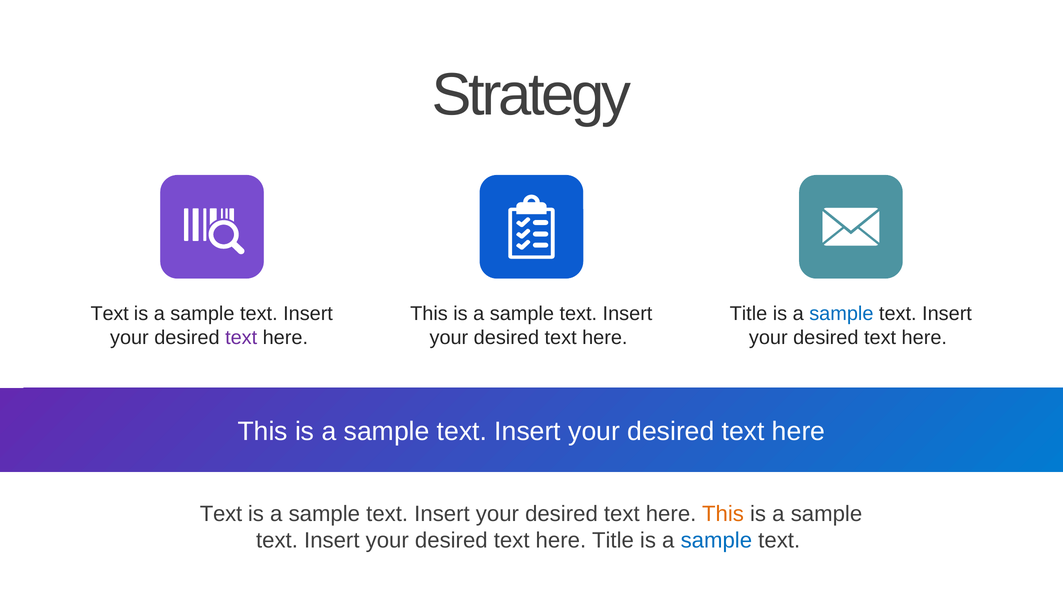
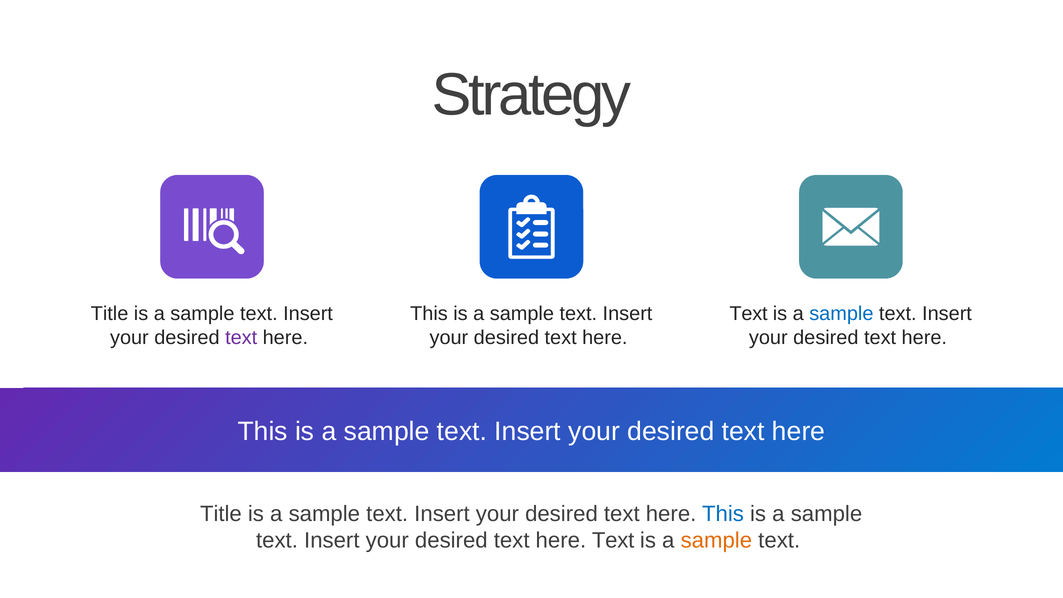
Text: Text -> Title (110, 314)
Title: Title -> Text (749, 314)
Text: Text -> Title (221, 514)
This colour: orange -> blue (723, 514)
Title: Title -> Text (613, 540)
sample colour: blue -> orange (716, 540)
